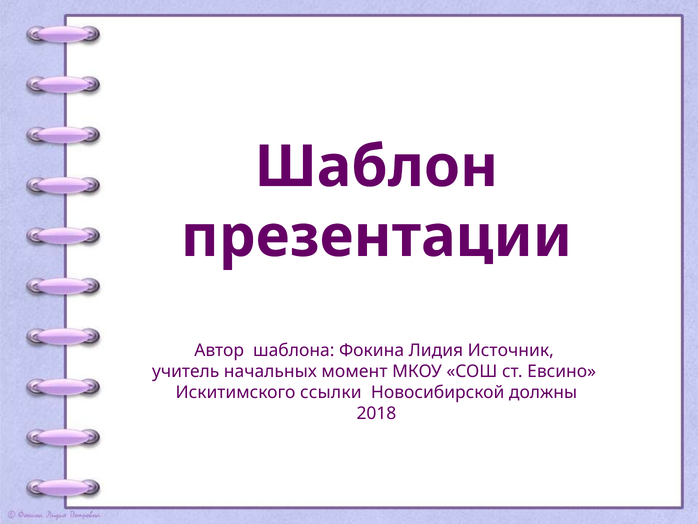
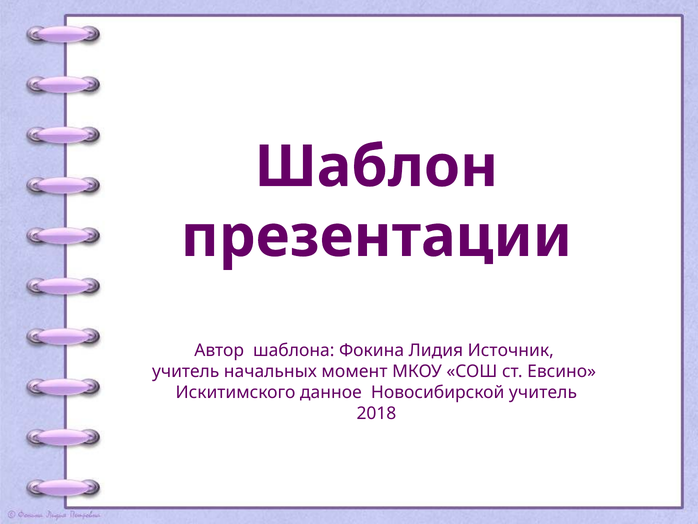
ссылки: ссылки -> данное (331, 392)
Новосибирской должны: должны -> учитель (543, 392)
